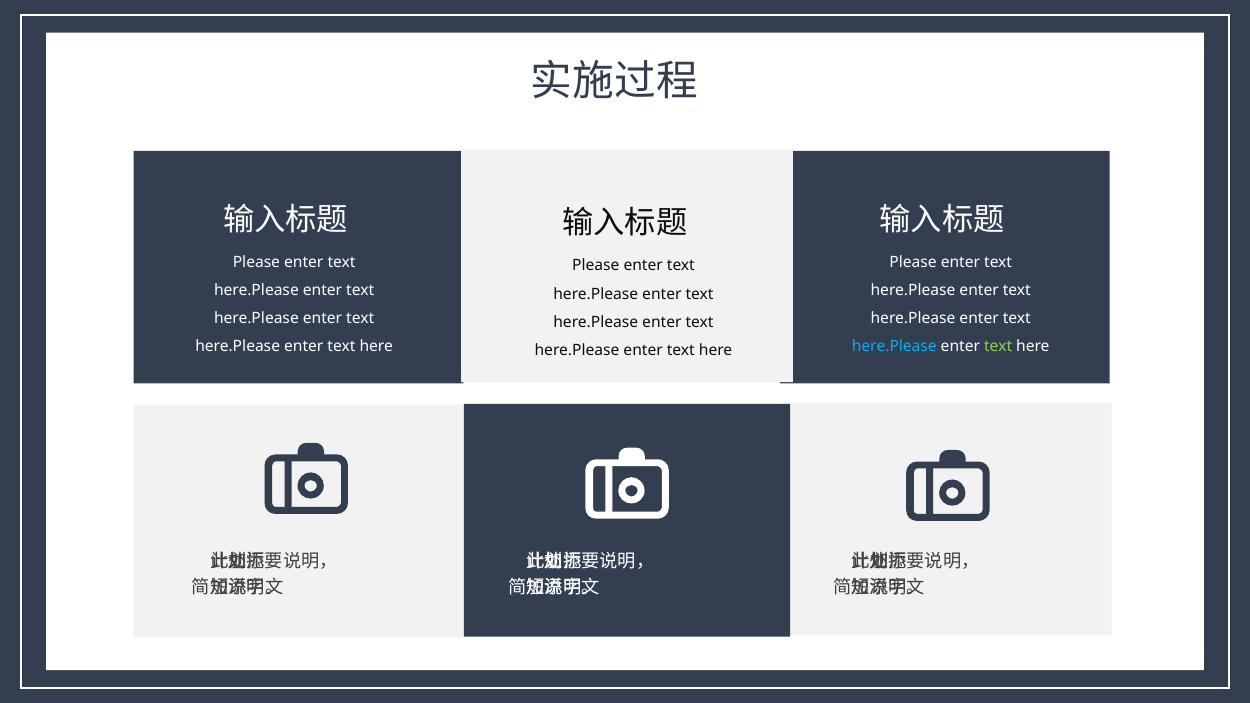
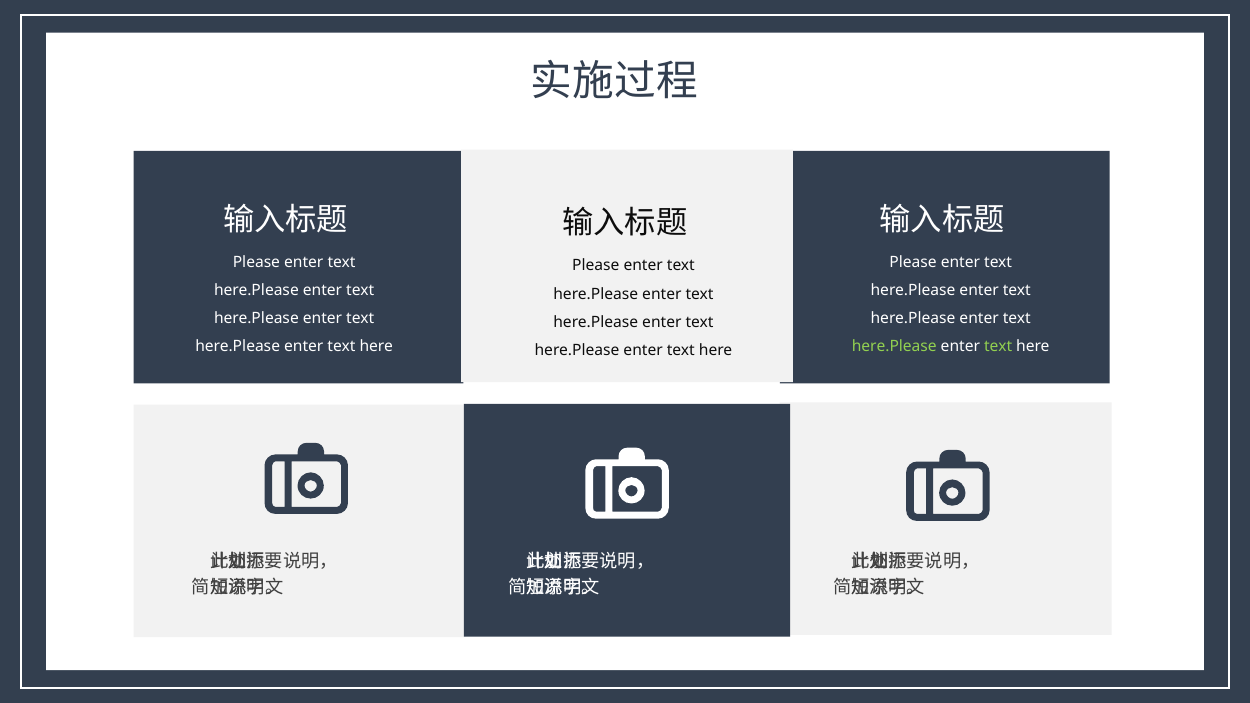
here.Please colour: light blue -> light green (894, 346)
